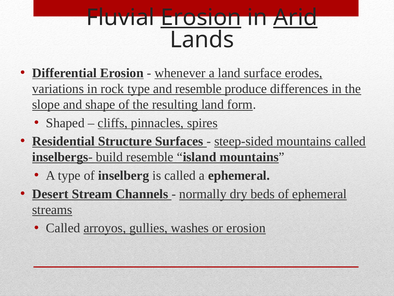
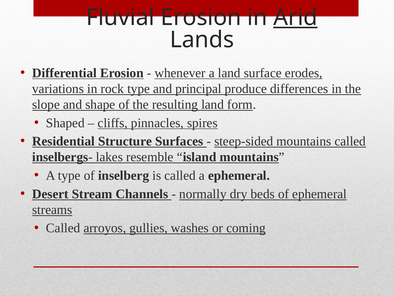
Erosion underline: present -> none (201, 18)
and resemble: resemble -> principal (198, 89)
build: build -> lakes (109, 157)
or erosion: erosion -> coming (246, 228)
